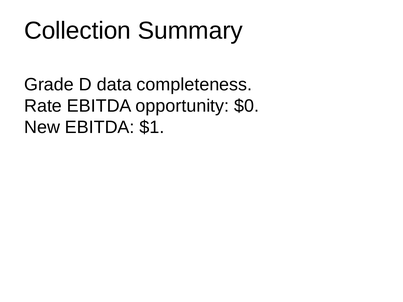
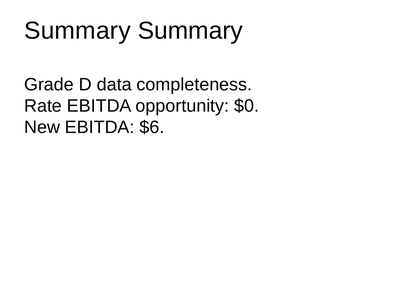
Collection: Collection -> Summary (77, 31)
$1: $1 -> $6 (152, 128)
